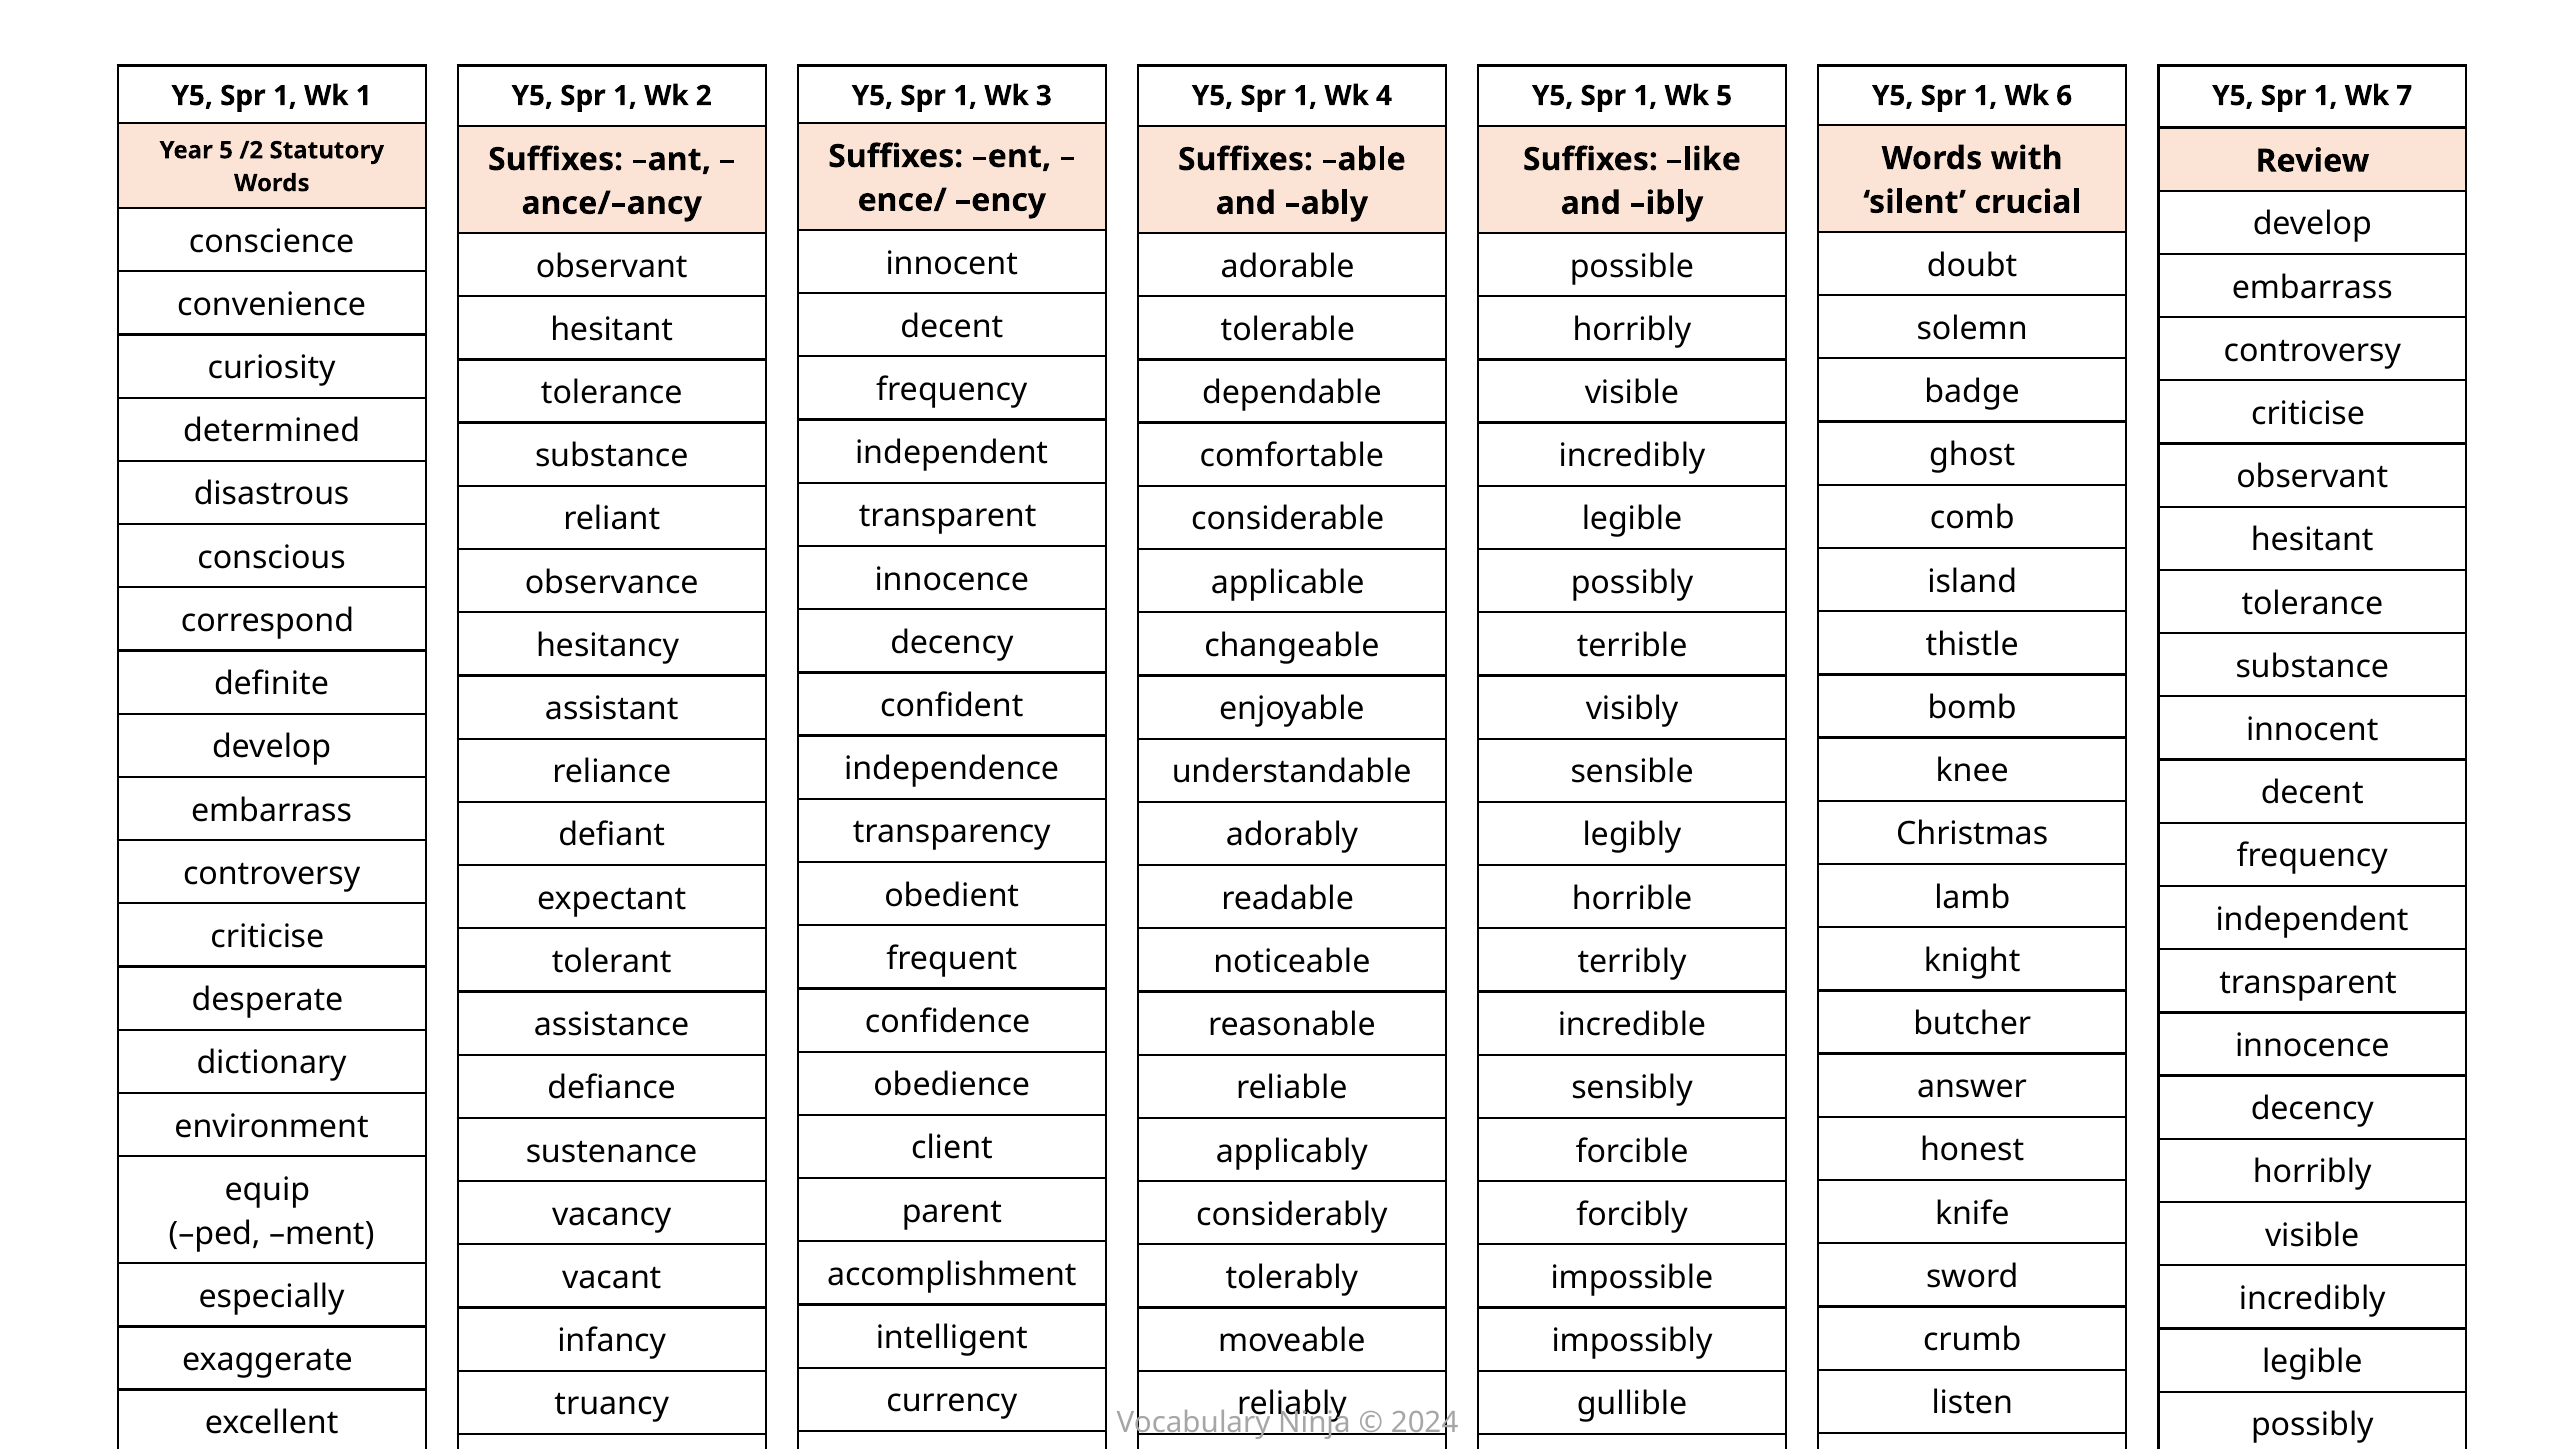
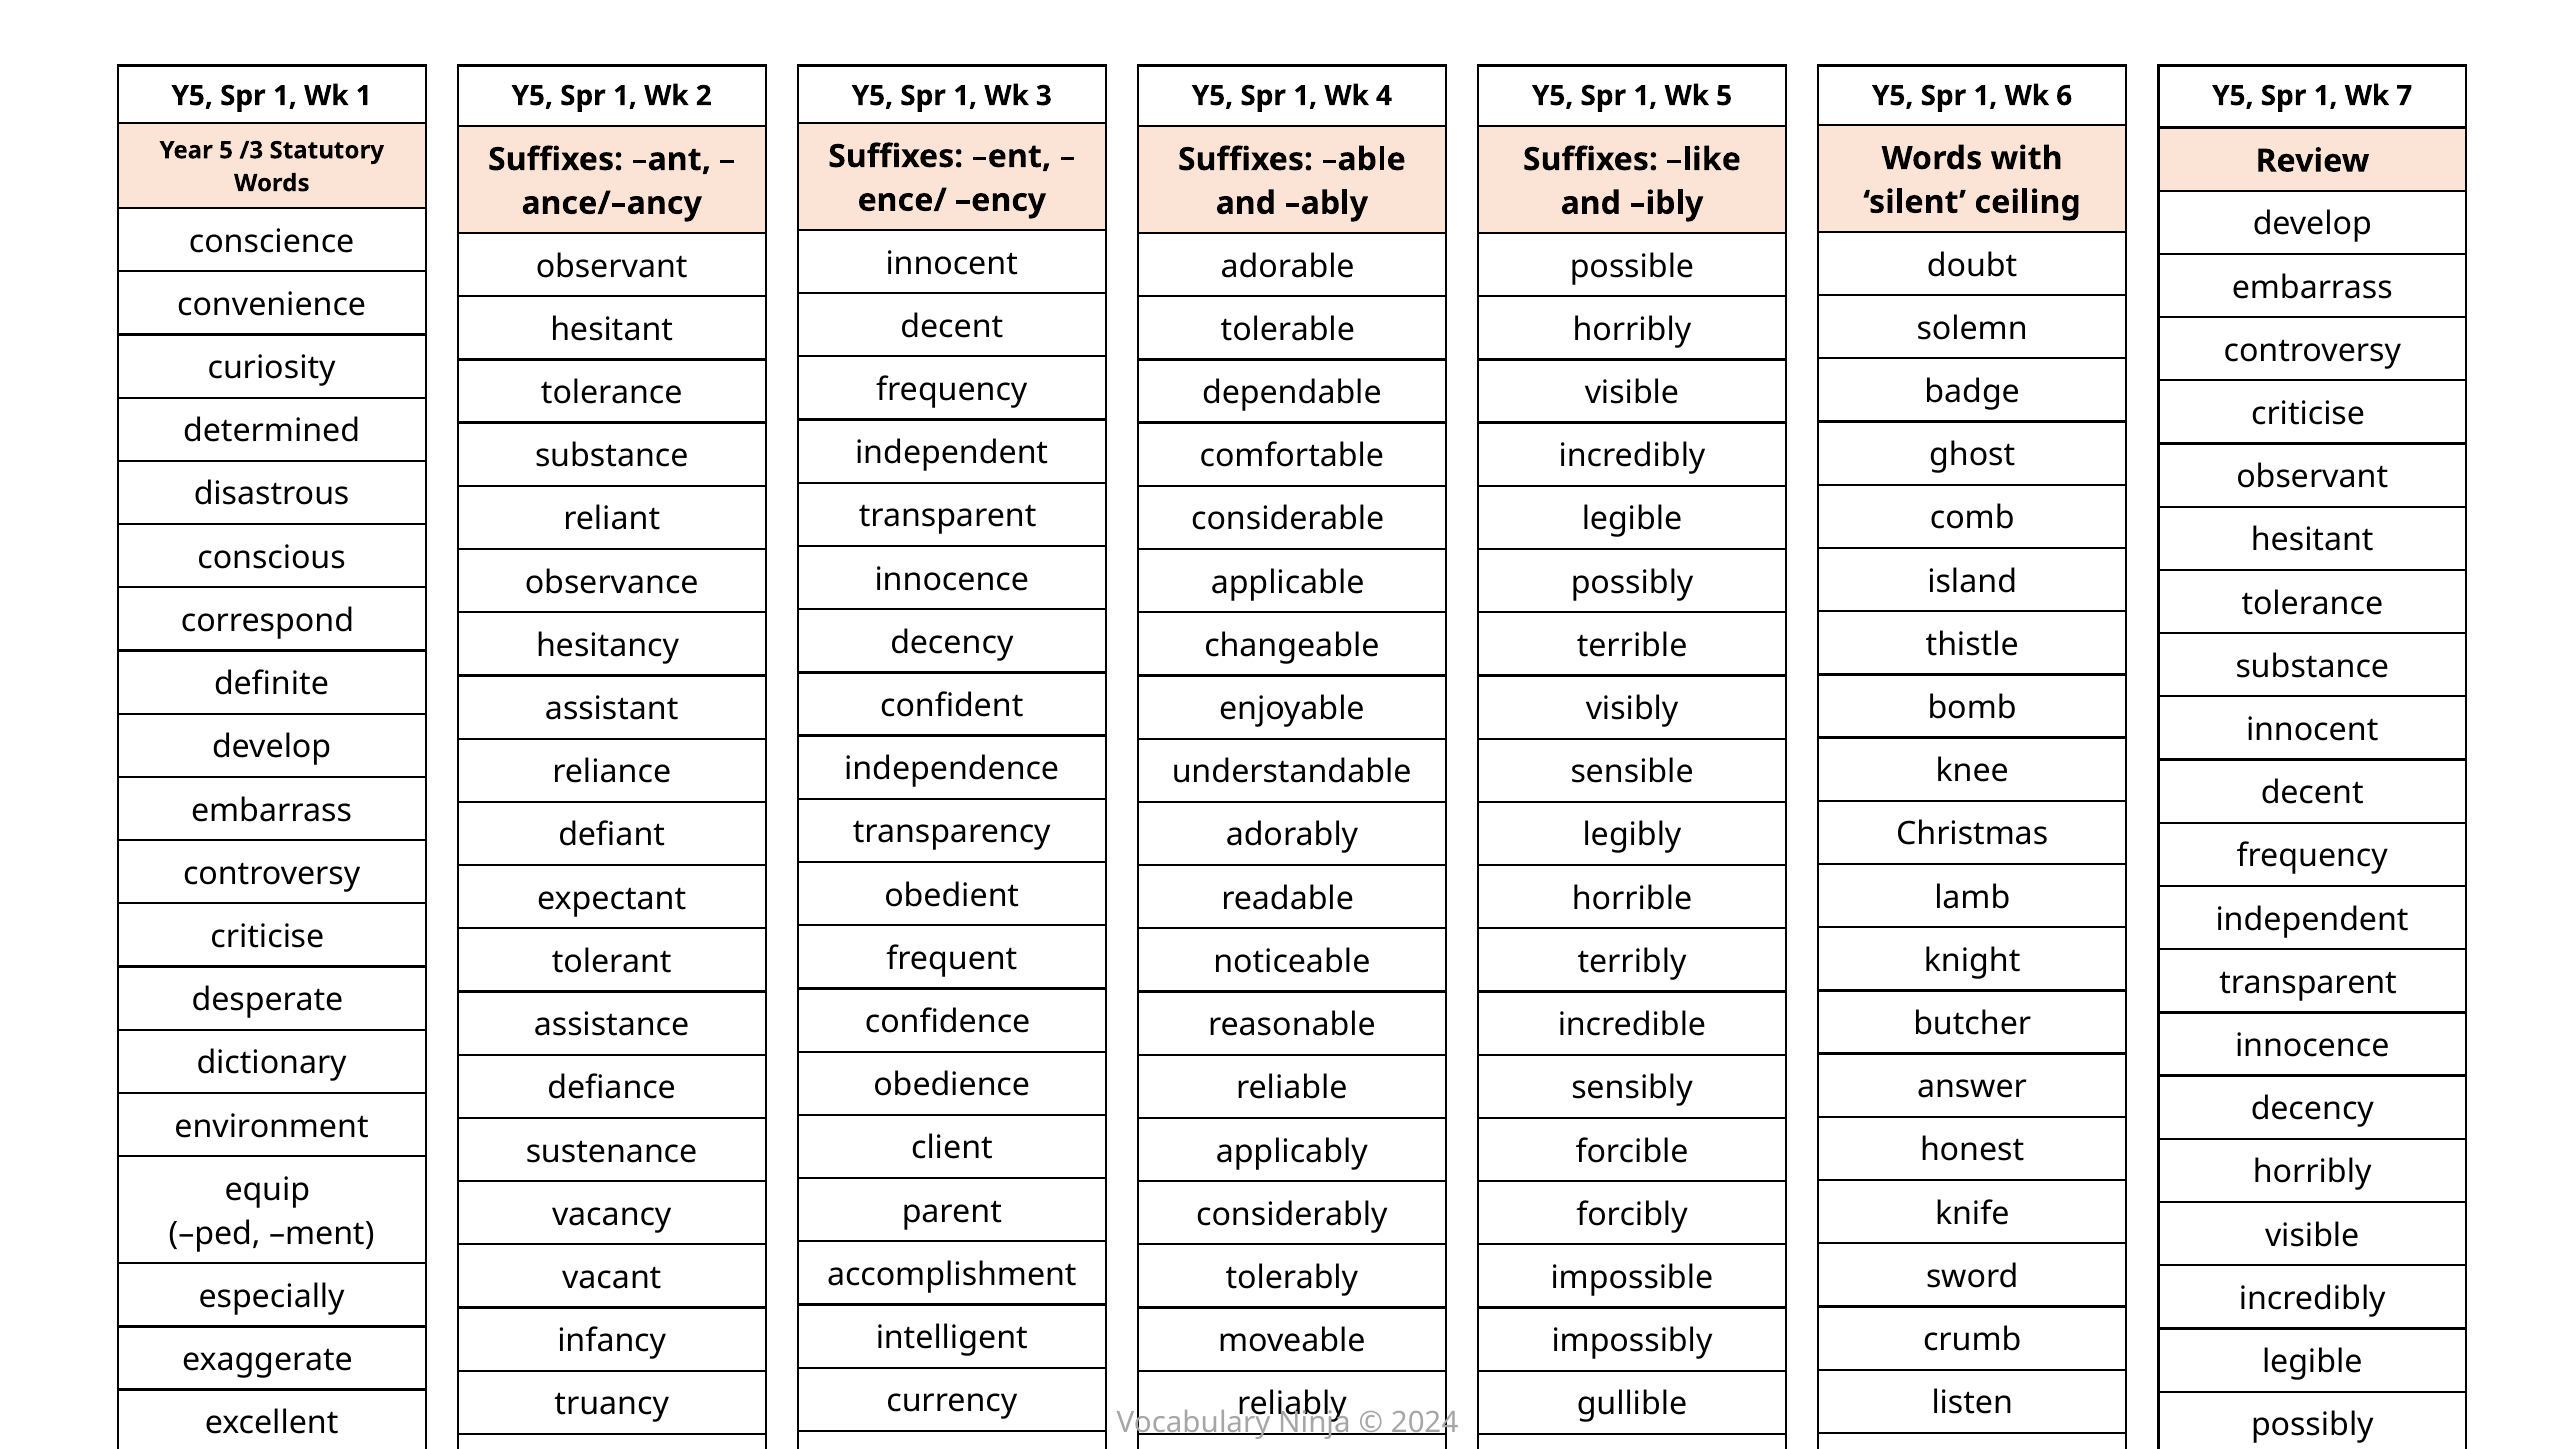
/2: /2 -> /3 (251, 150)
crucial: crucial -> ceiling (2028, 202)
